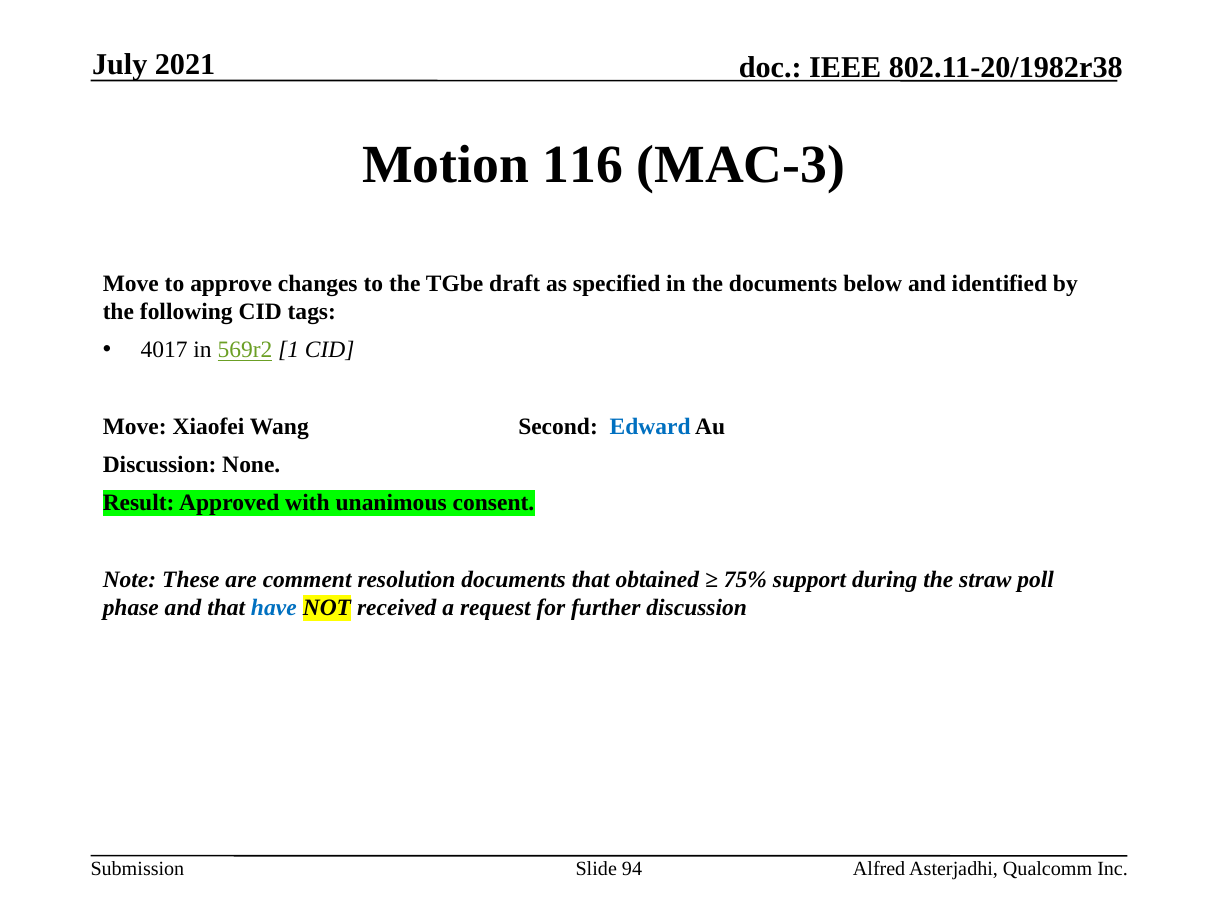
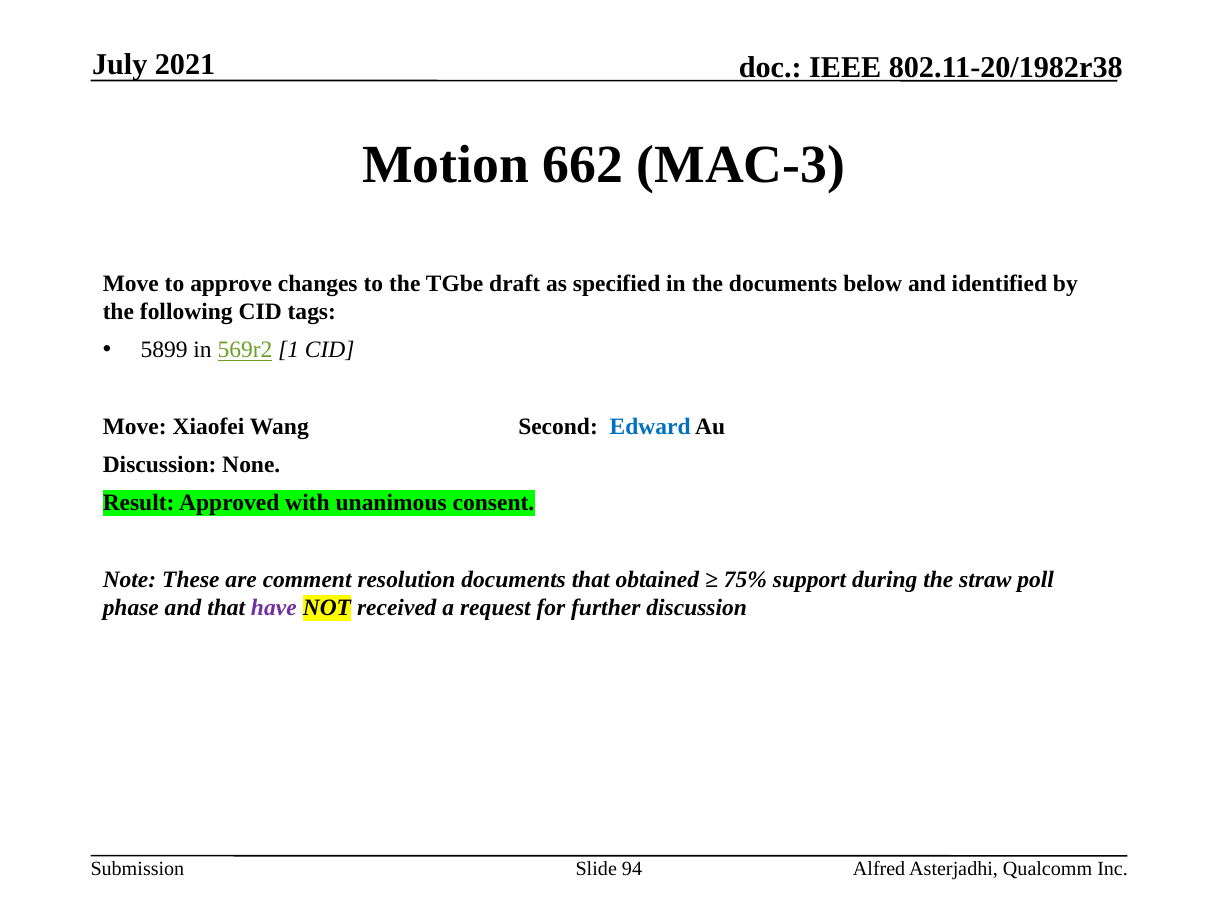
116: 116 -> 662 (583, 165)
4017: 4017 -> 5899 (164, 350)
have colour: blue -> purple (274, 608)
